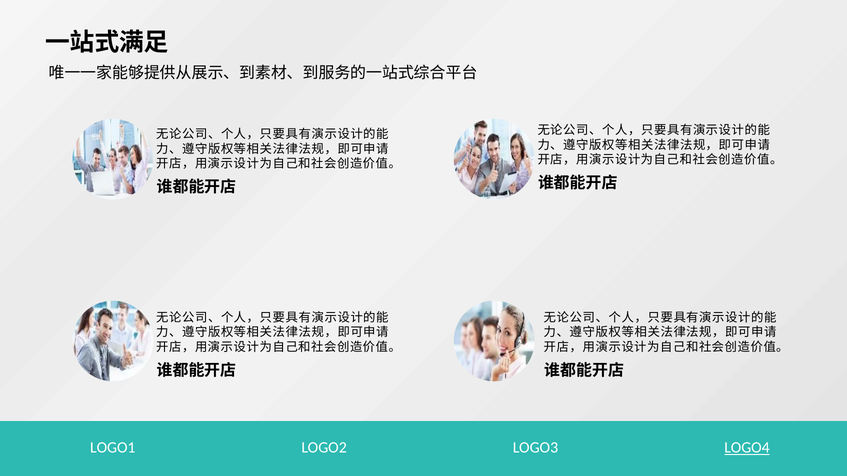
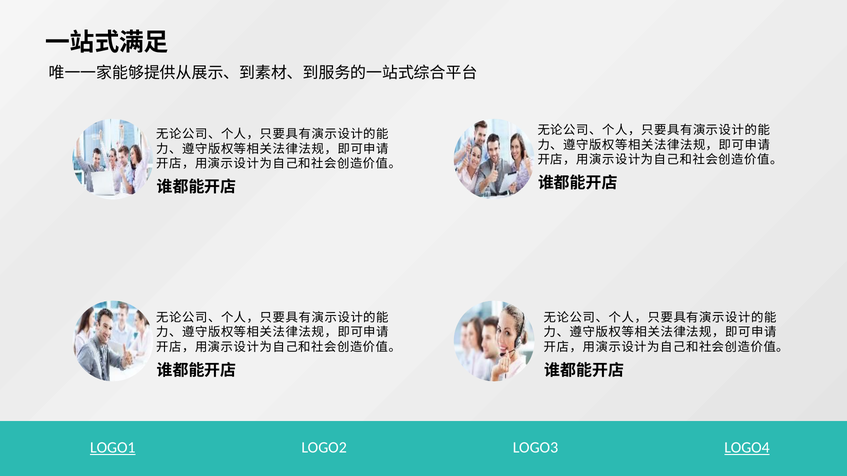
LOGO1 underline: none -> present (113, 448)
